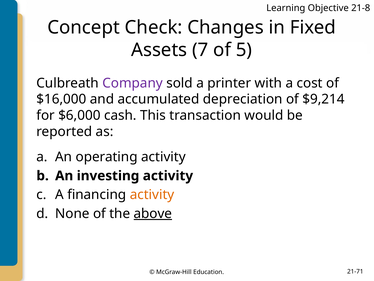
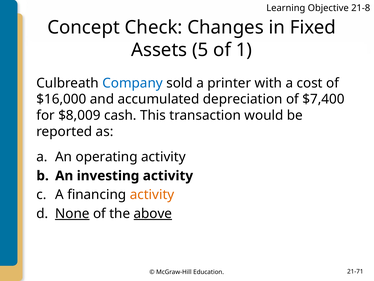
7: 7 -> 5 (200, 50)
5: 5 -> 1 (244, 50)
Company colour: purple -> blue (133, 83)
$9,214: $9,214 -> $7,400 (324, 99)
$6,000: $6,000 -> $8,009 (79, 115)
None underline: none -> present (72, 213)
